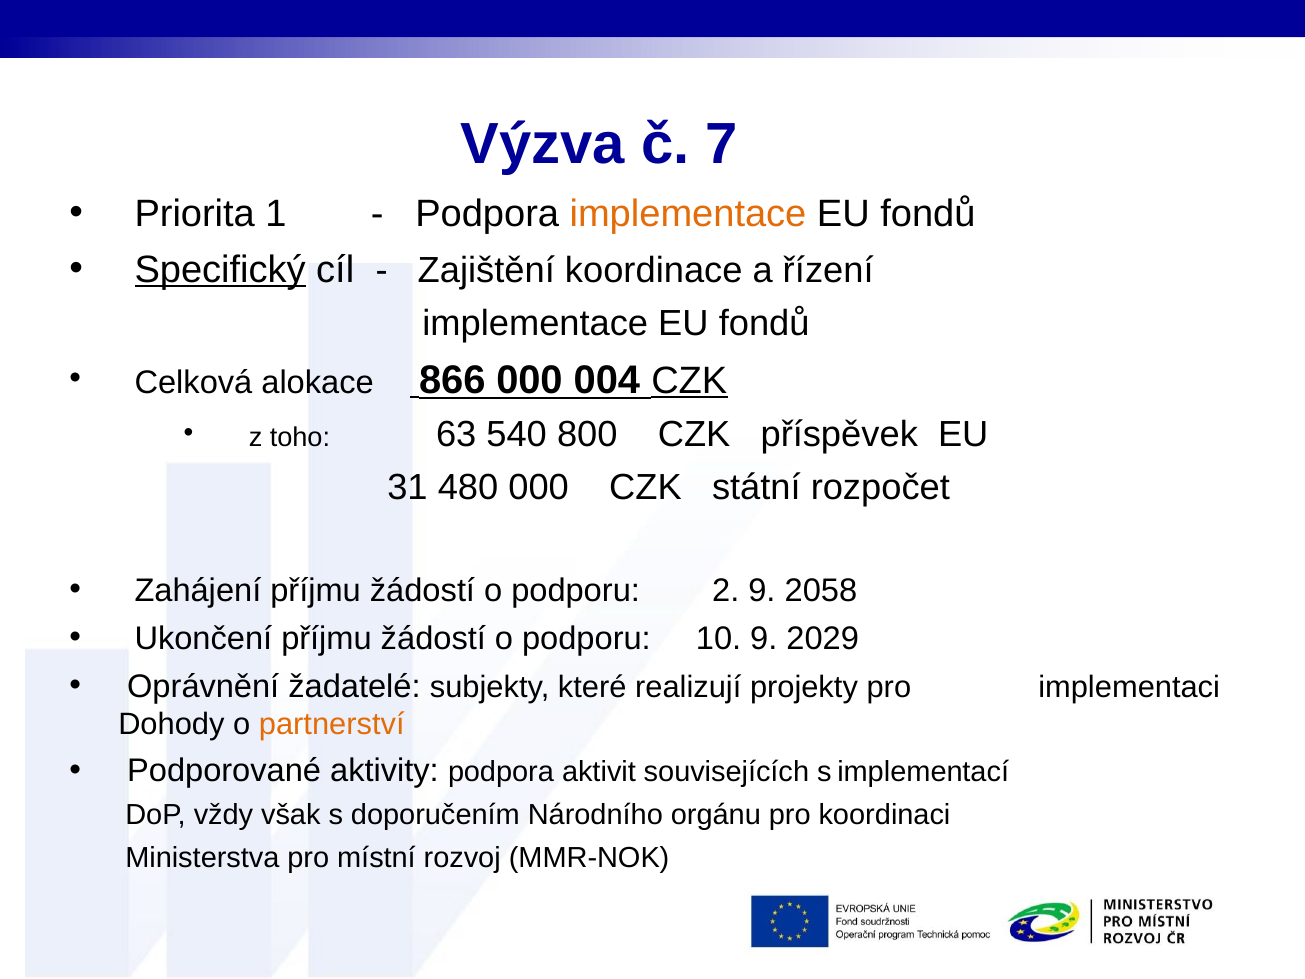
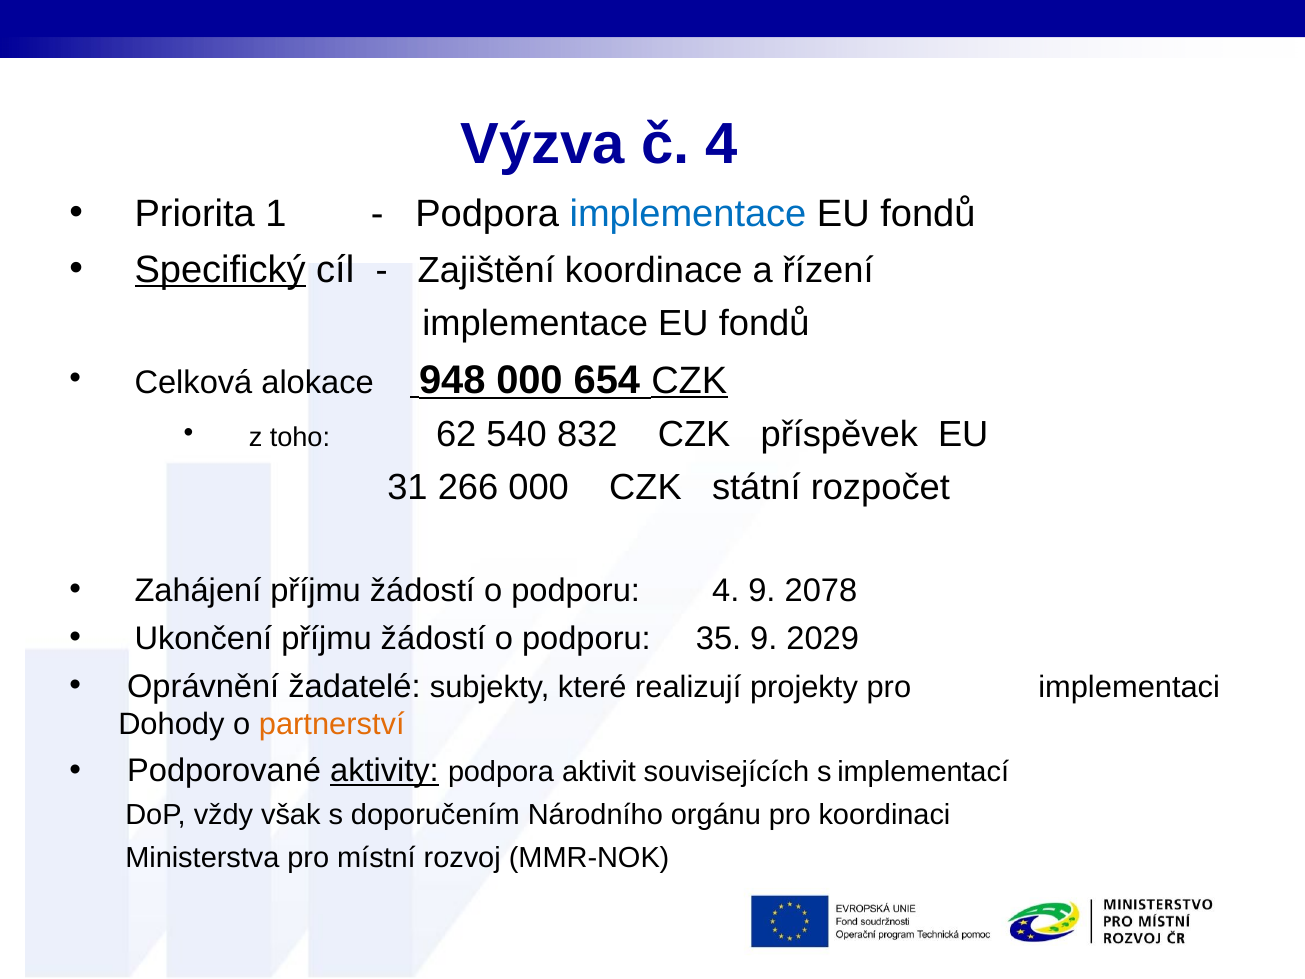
č 7: 7 -> 4 (722, 144)
implementace colour: orange -> blue (688, 214)
866: 866 -> 948 (452, 380)
004: 004 -> 654 (607, 380)
63: 63 -> 62 (456, 435)
800: 800 -> 832 (587, 435)
480: 480 -> 266 (468, 488)
podporu 2: 2 -> 4 (726, 590)
2058: 2058 -> 2078 (821, 590)
10: 10 -> 35 (719, 638)
aktivity underline: none -> present (384, 771)
